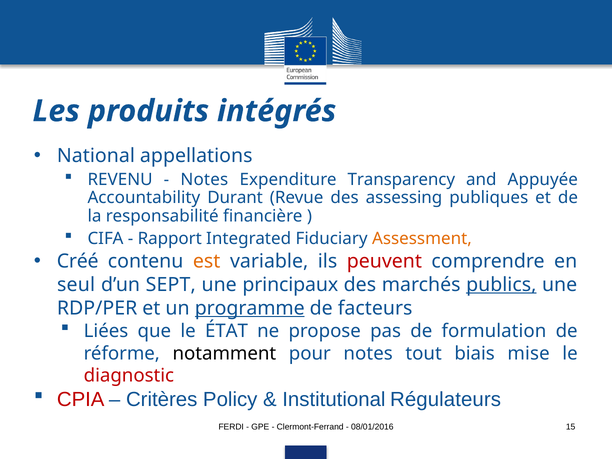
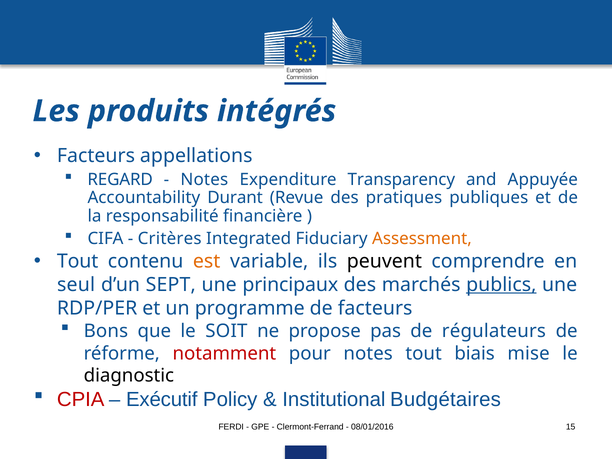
National: National -> Facteurs (96, 156)
REVENU: REVENU -> REGARD (120, 180)
assessing: assessing -> pratiques (404, 198)
Rapport: Rapport -> Critères (170, 239)
Créé: Créé -> Tout (78, 261)
peuvent colour: red -> black (384, 261)
programme underline: present -> none (250, 308)
Liées: Liées -> Bons (106, 331)
ÉTAT: ÉTAT -> SOIT (226, 331)
formulation: formulation -> régulateurs (494, 331)
notamment colour: black -> red (224, 353)
diagnostic colour: red -> black (129, 376)
Critères: Critères -> Exécutif (162, 399)
Régulateurs: Régulateurs -> Budgétaires (446, 399)
